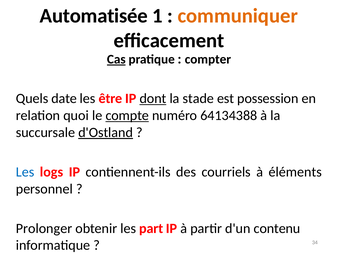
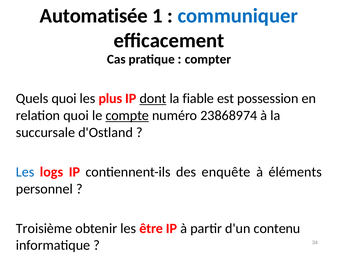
communiquer colour: orange -> blue (238, 16)
Cas underline: present -> none (116, 59)
Quels date: date -> quoi (64, 98)
être: être -> plus (110, 98)
stade: stade -> fiable (198, 98)
64134388: 64134388 -> 23868974 (229, 115)
d'Ostland underline: present -> none (106, 132)
courriels: courriels -> enquête (226, 172)
Prolonger: Prolonger -> Troisième (44, 228)
part: part -> être (151, 228)
